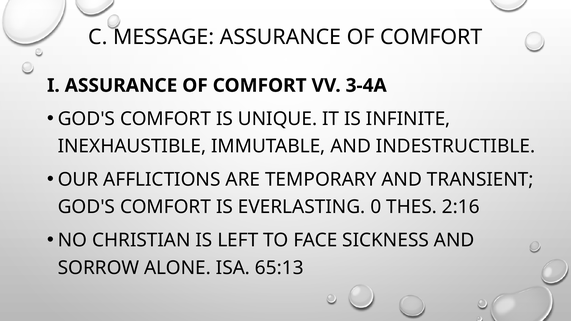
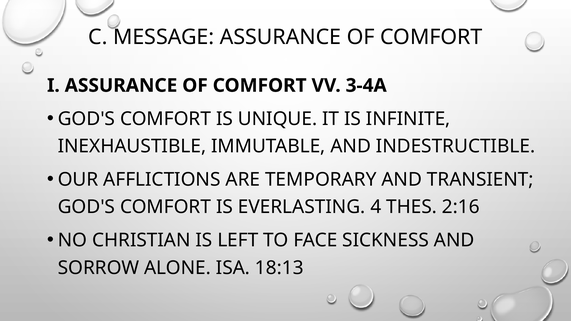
0: 0 -> 4 (376, 207)
65:13: 65:13 -> 18:13 (279, 268)
